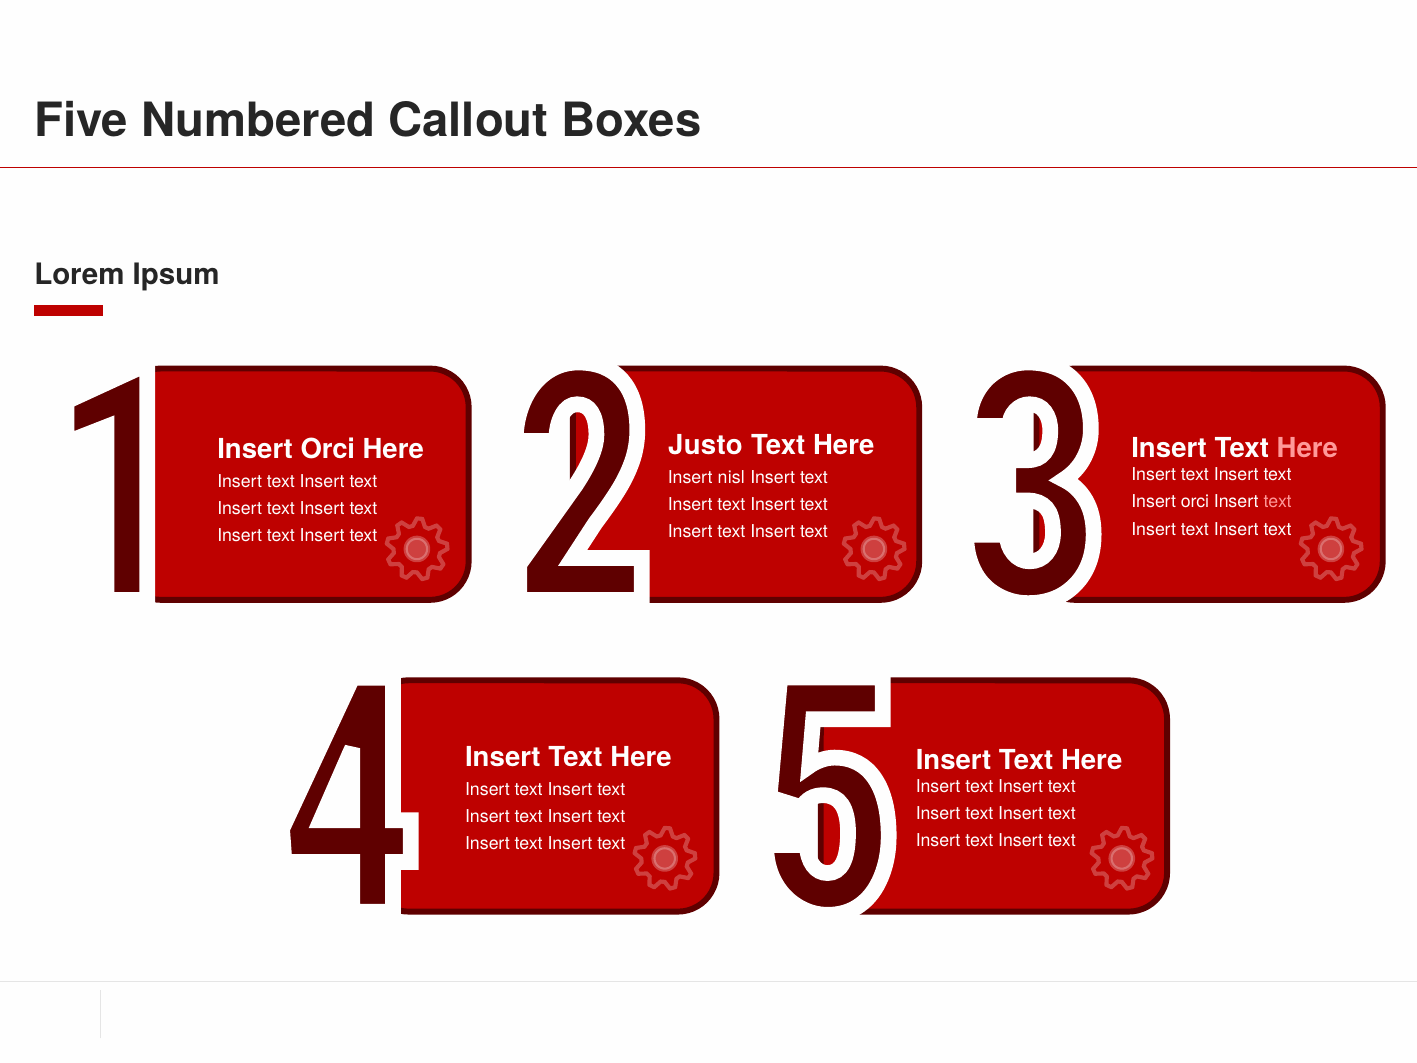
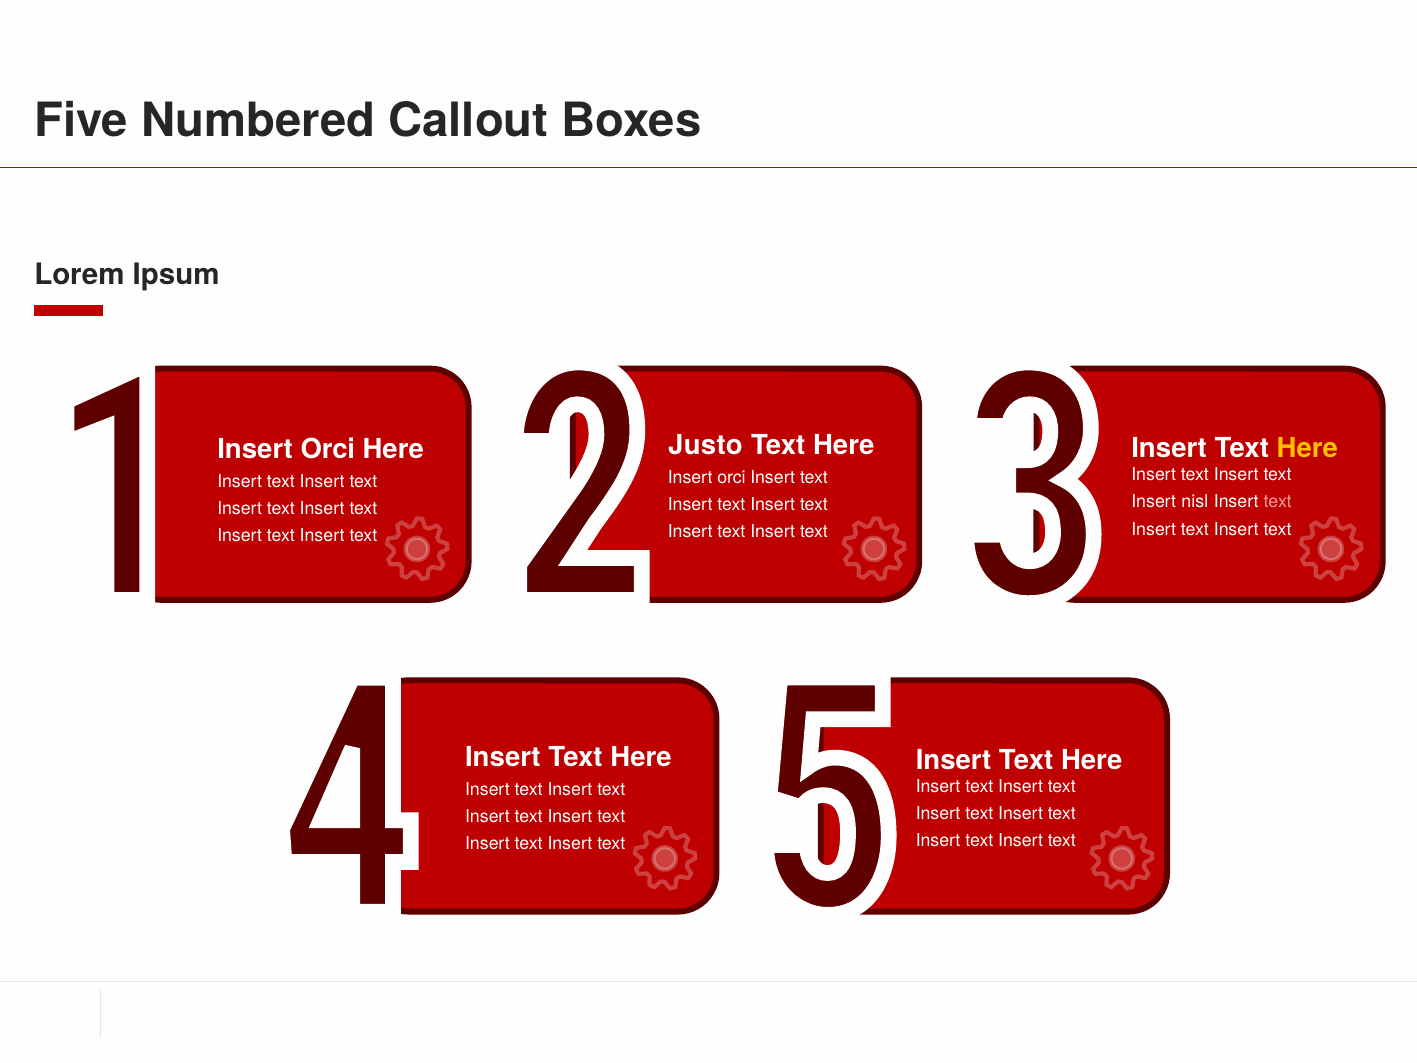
Here colour: pink -> yellow (1307, 448)
nisl: nisl -> orci (731, 478)
orci: orci -> nisl (1195, 502)
